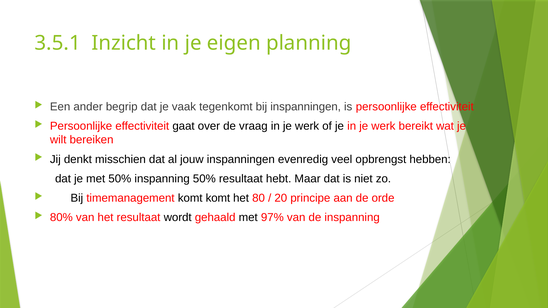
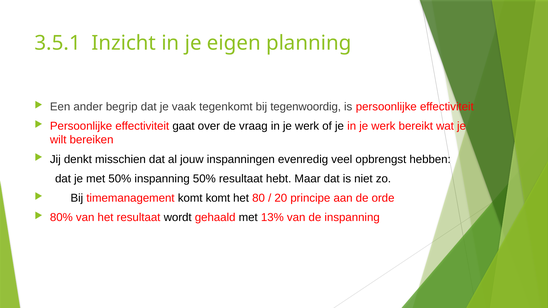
bij inspanningen: inspanningen -> tegenwoordig (306, 107)
97%: 97% -> 13% (272, 218)
